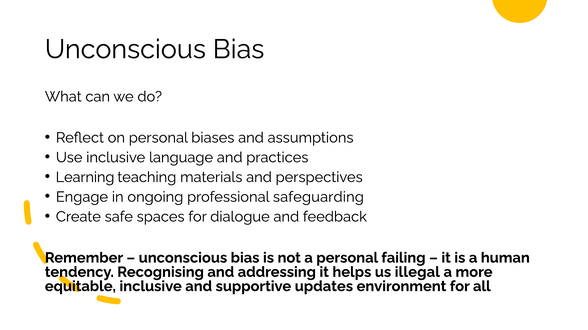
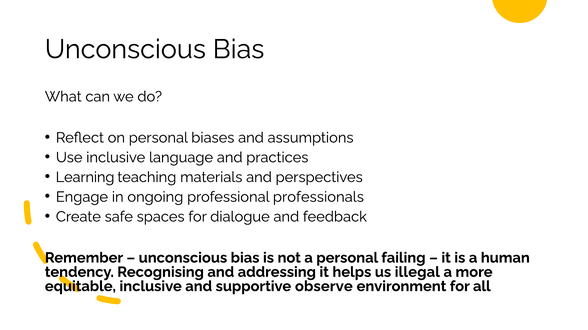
safeguarding: safeguarding -> professionals (318, 197)
updates: updates -> observe (324, 287)
